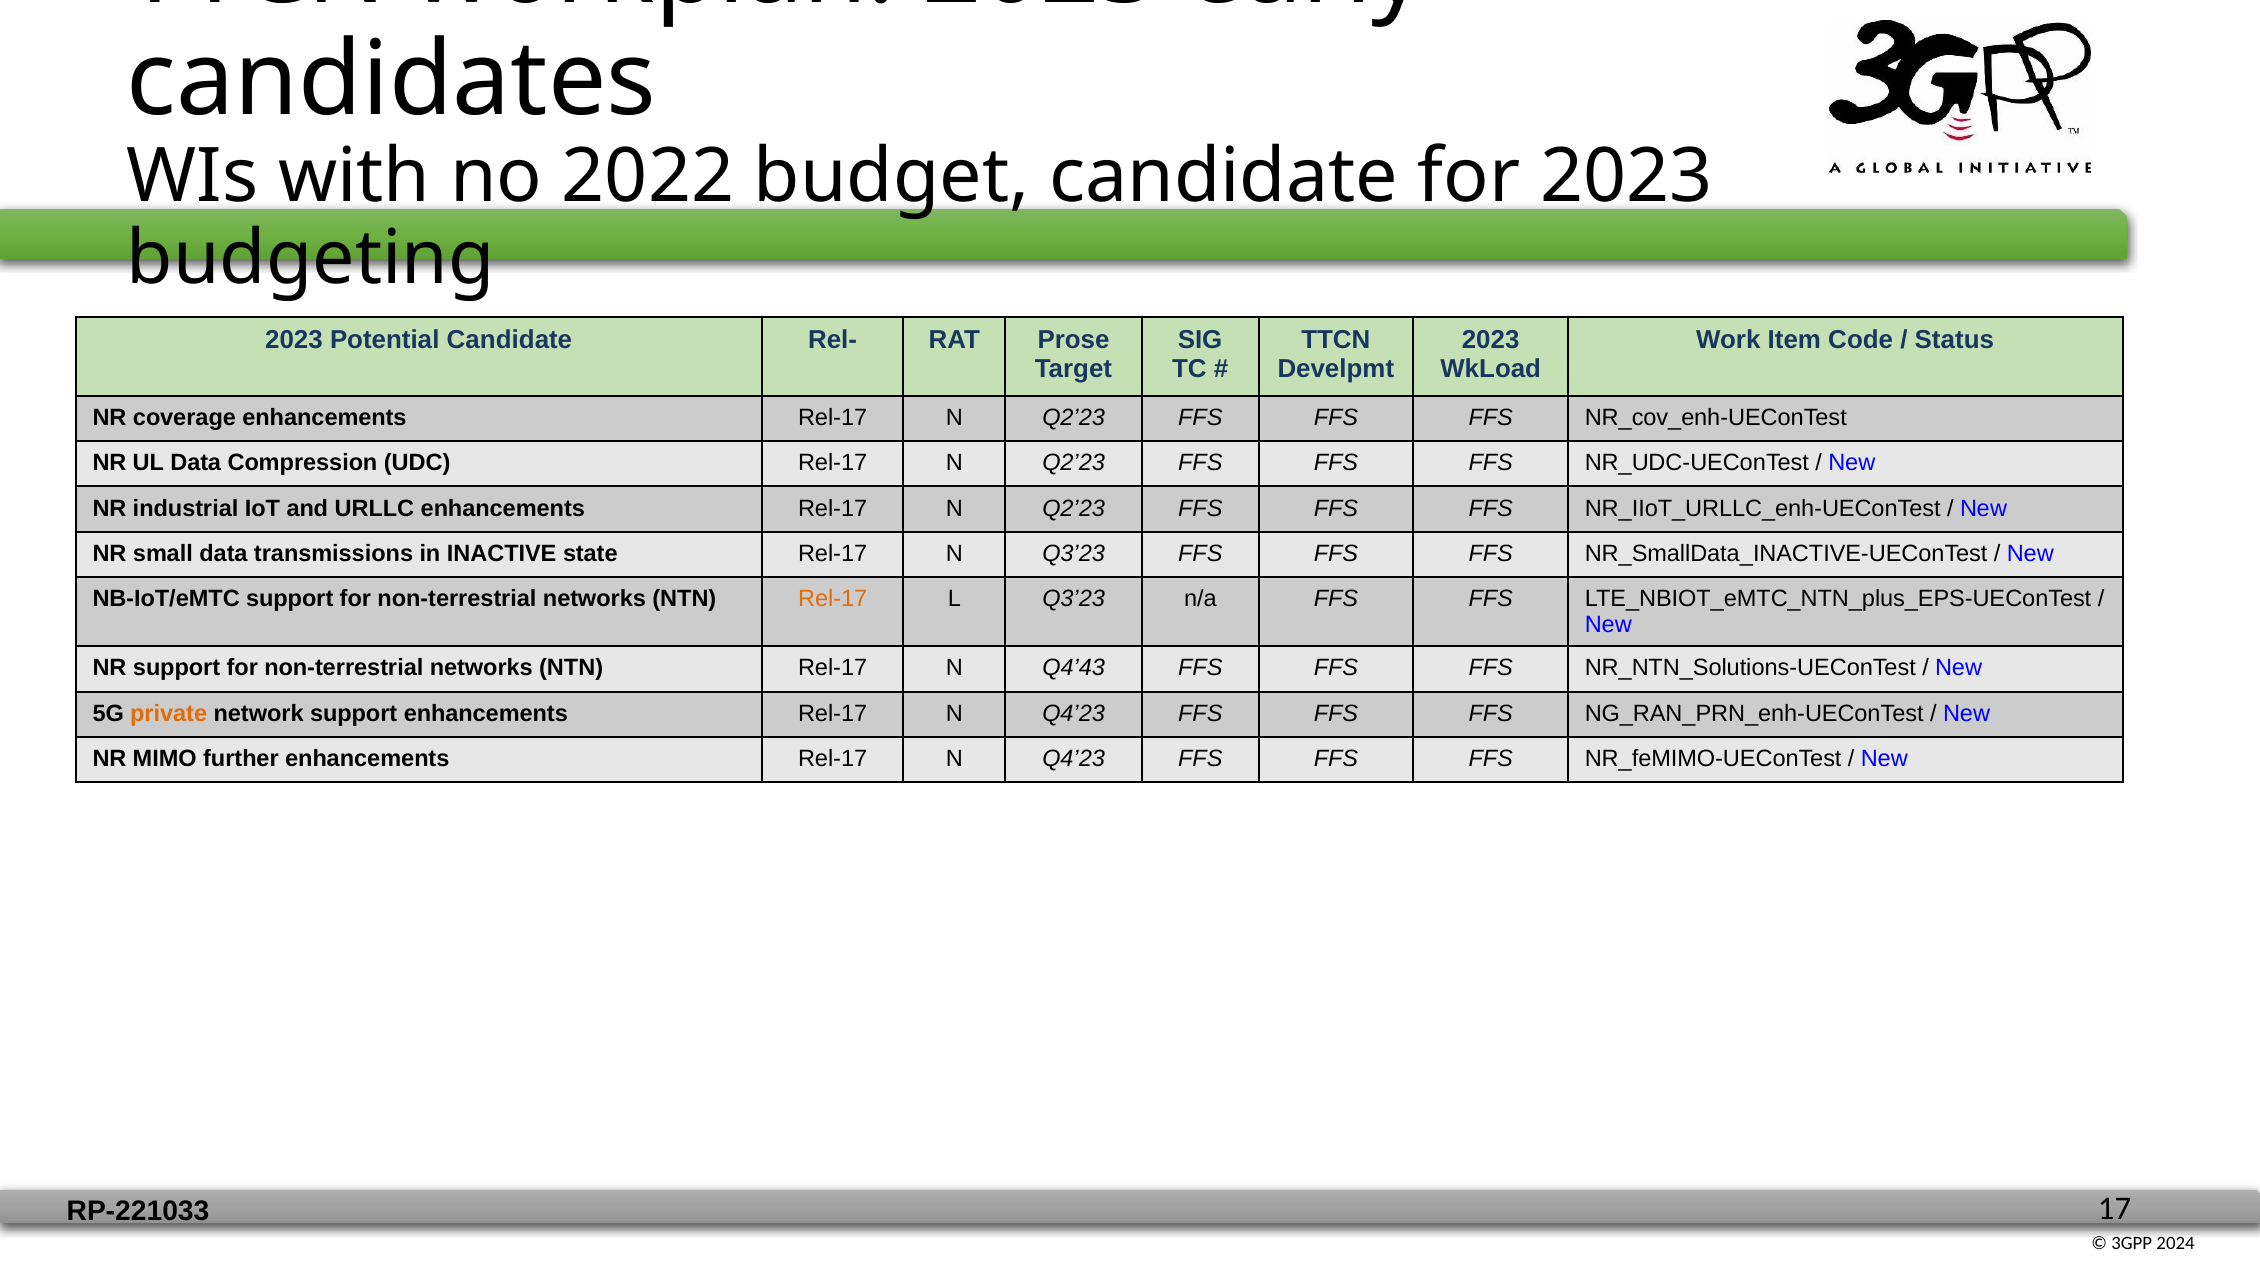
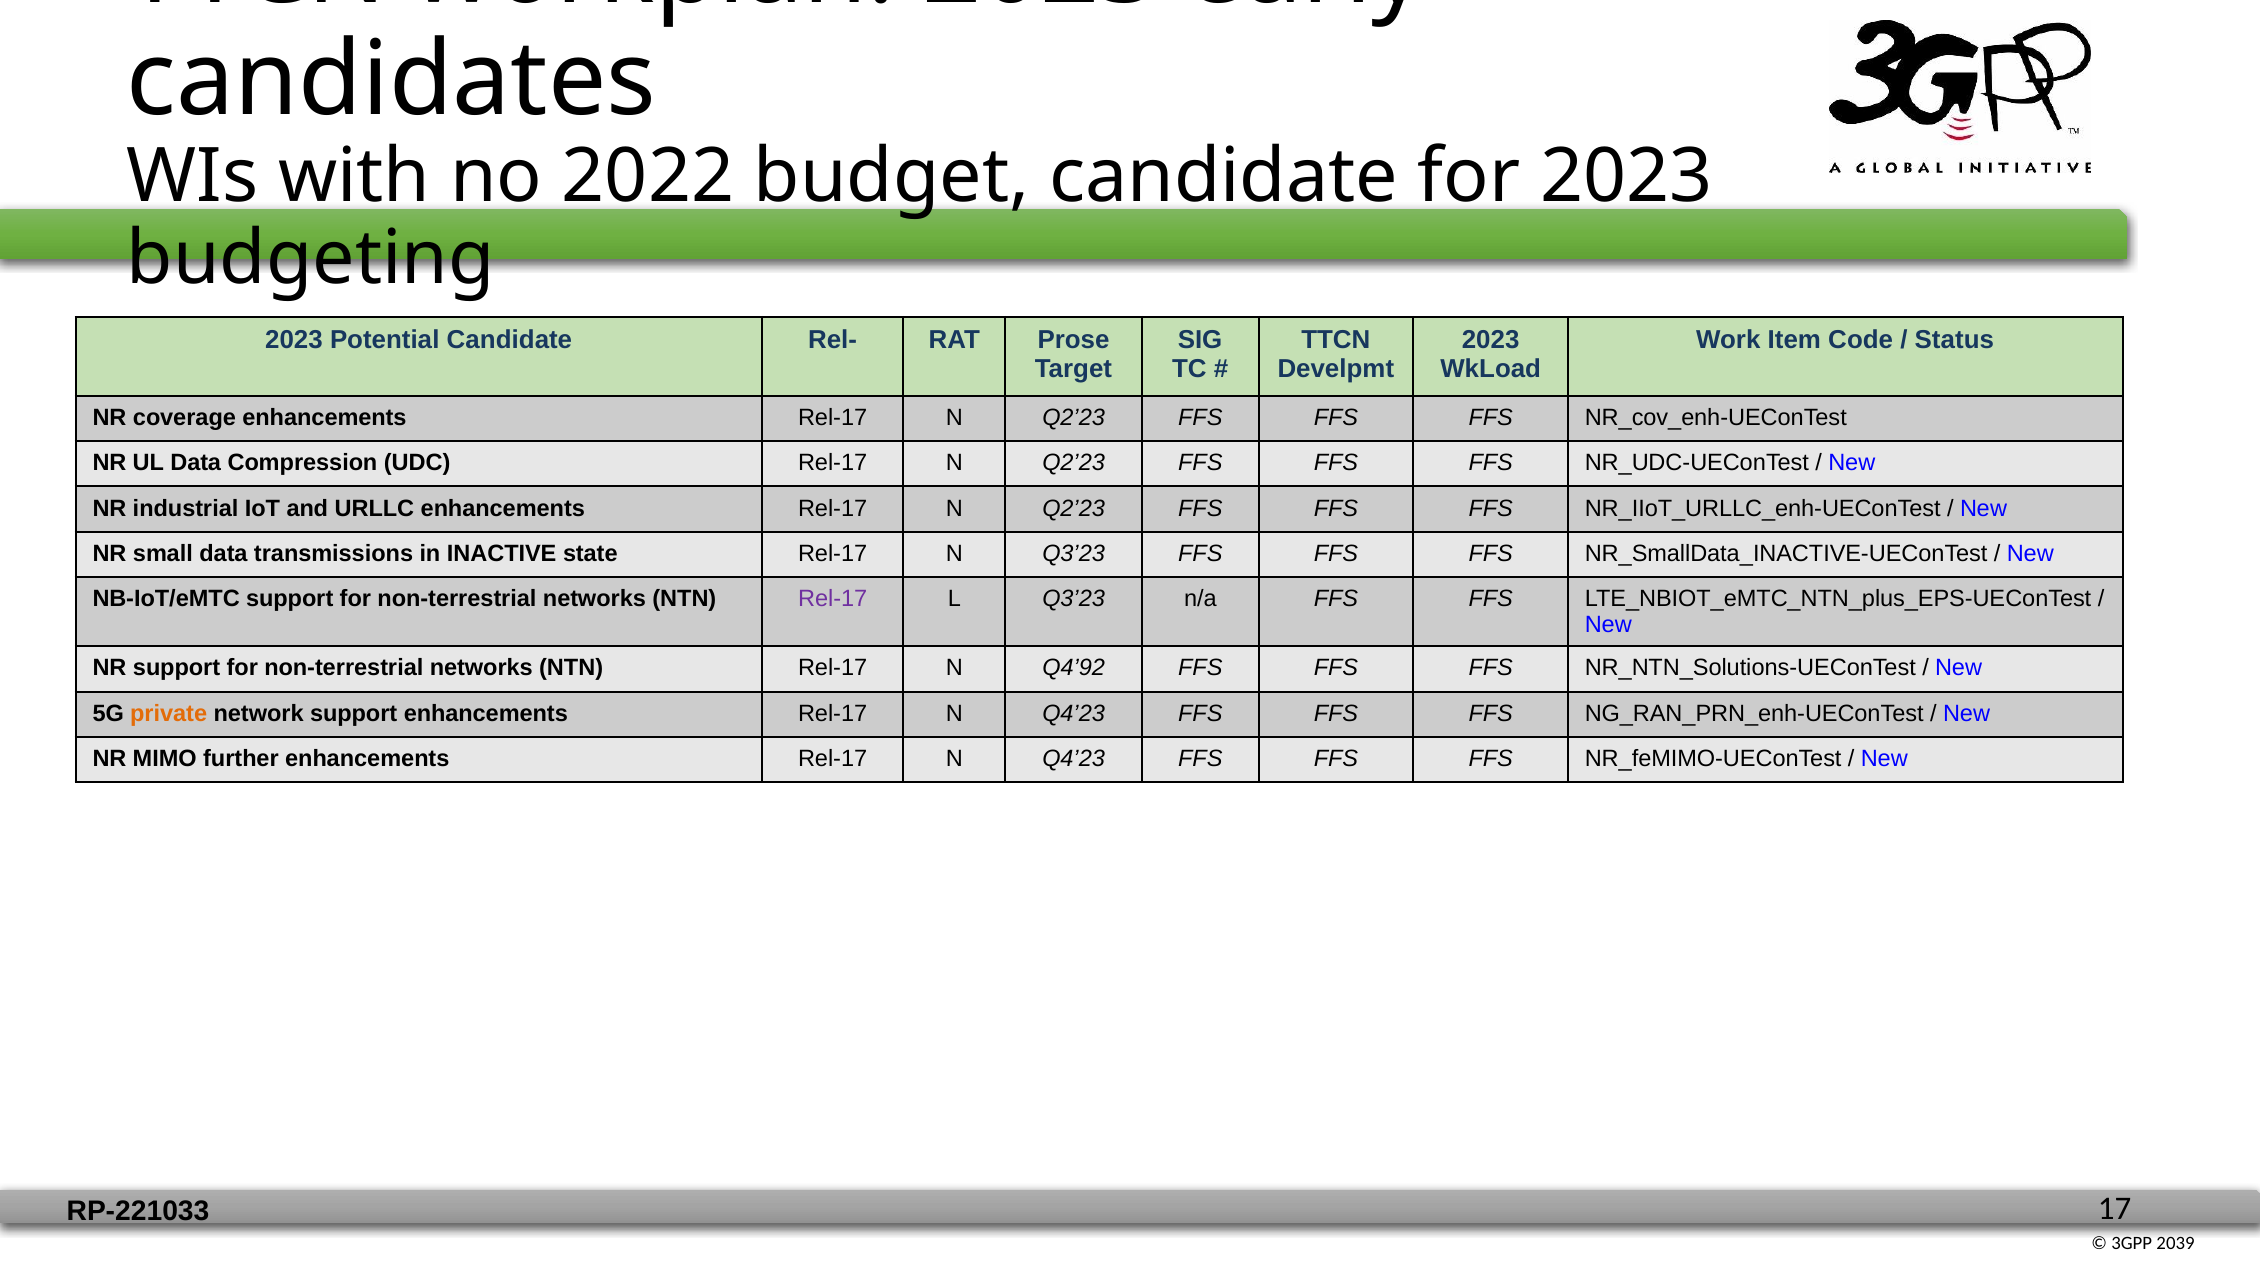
Rel-17 colour: orange -> purple (833, 598)
Q4’43: Q4’43 -> Q4’92 (1074, 668)
2024: 2024 -> 2039 (2176, 1243)
